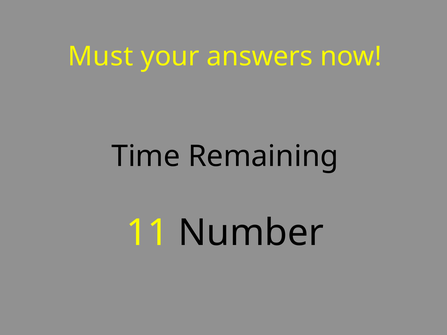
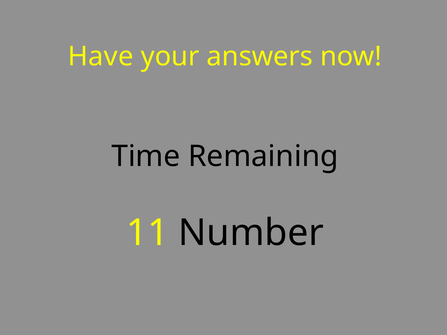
Must: Must -> Have (101, 57)
